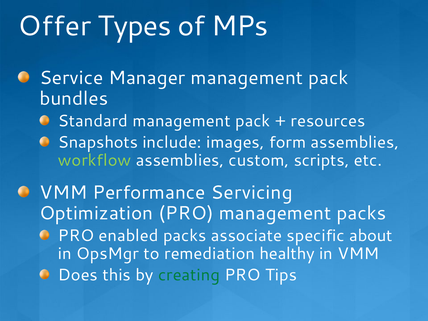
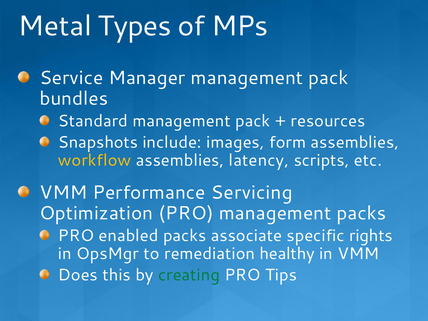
Offer: Offer -> Metal (55, 26)
workflow colour: light green -> yellow (95, 160)
custom: custom -> latency (259, 160)
about: about -> rights (371, 236)
